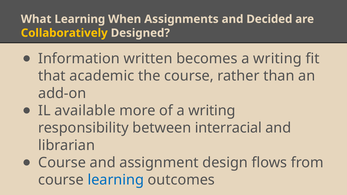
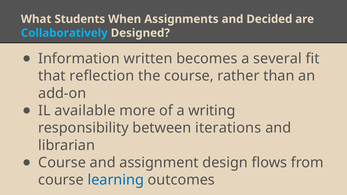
What Learning: Learning -> Students (80, 19)
Collaboratively colour: yellow -> light blue (64, 33)
becomes a writing: writing -> several (277, 59)
academic: academic -> reflection (102, 76)
interracial: interracial -> iterations (228, 128)
